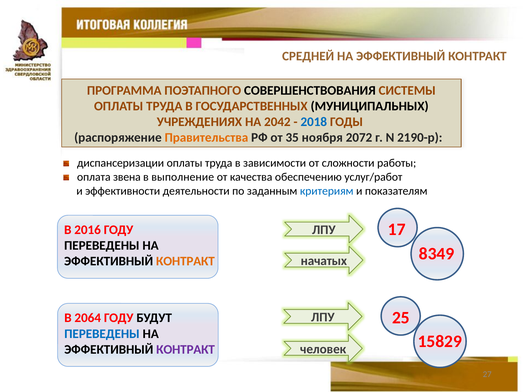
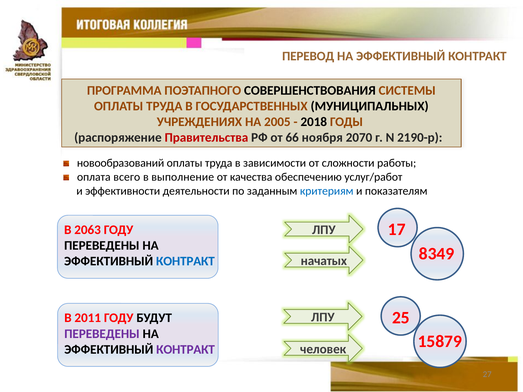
СРЕДНЕЙ: СРЕДНЕЙ -> ПЕРЕВОД (308, 56)
2042: 2042 -> 2005 (277, 122)
2018 colour: blue -> black (314, 122)
Правительства colour: orange -> red (206, 137)
35: 35 -> 66 (292, 137)
2072: 2072 -> 2070 (359, 137)
диспансеризации: диспансеризации -> новообразований (121, 163)
звена: звена -> всего (127, 177)
2016: 2016 -> 2063 (88, 230)
КОНТРАКТ colour: orange -> blue (185, 261)
2064: 2064 -> 2011 (88, 318)
ПЕРЕВЕДЕНЫ colour: blue -> purple (102, 334)
15829: 15829 -> 15879 (440, 342)
